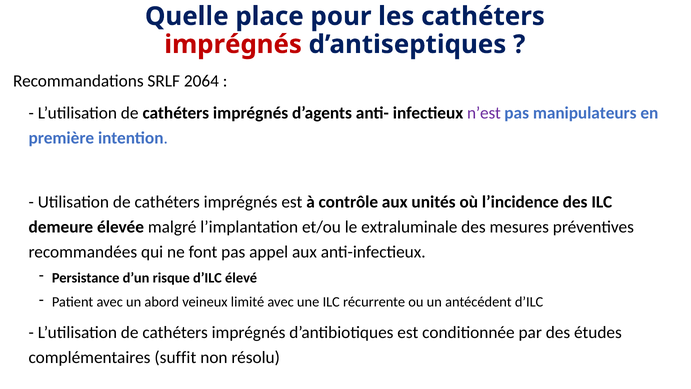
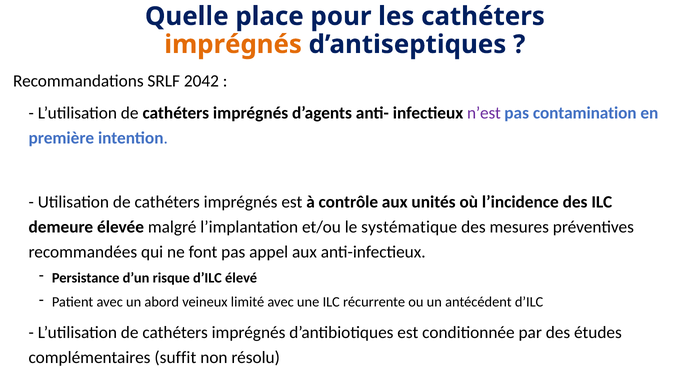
imprégnés colour: red -> orange (233, 44)
2064: 2064 -> 2042 (201, 81)
manipulateurs: manipulateurs -> contamination (585, 113)
extraluminale: extraluminale -> systématique (409, 227)
